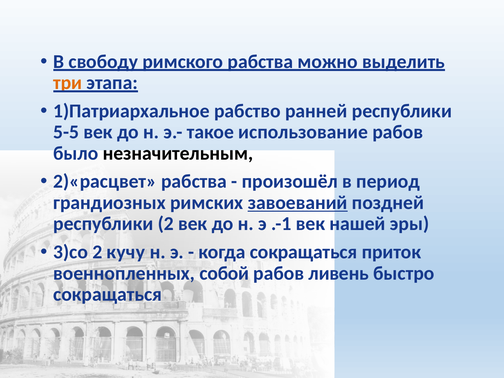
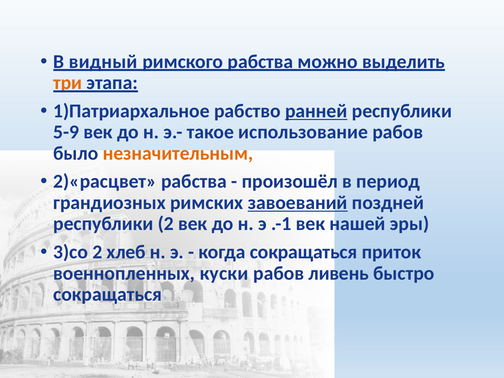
свободу: свободу -> видный (103, 62)
ранней underline: none -> present (316, 111)
5-5: 5-5 -> 5-9 (66, 132)
незначительным colour: black -> orange (178, 153)
кучу: кучу -> хлеб (126, 252)
собой: собой -> куски (224, 273)
